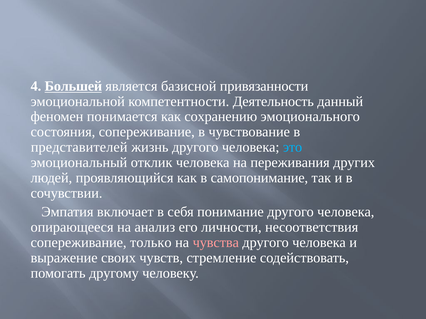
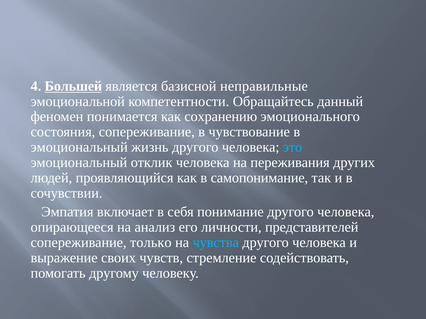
привязанности: привязанности -> неправильные (264, 86)
Деятельность: Деятельность -> Обращайтесь (273, 101)
представителей: представителей -> эмоциональный (79, 147)
несоответствия: несоответствия -> представителей (312, 228)
чувства colour: pink -> light blue (216, 243)
